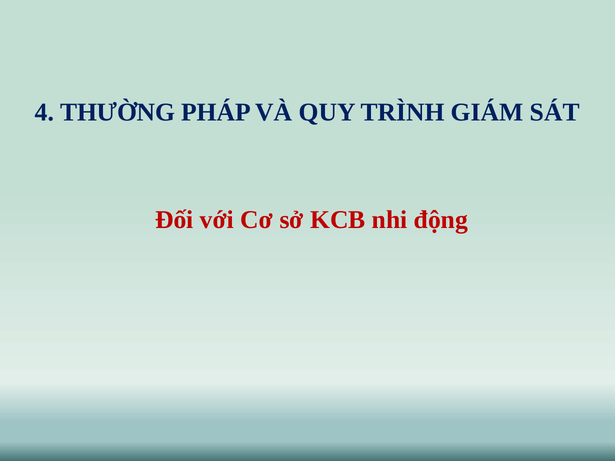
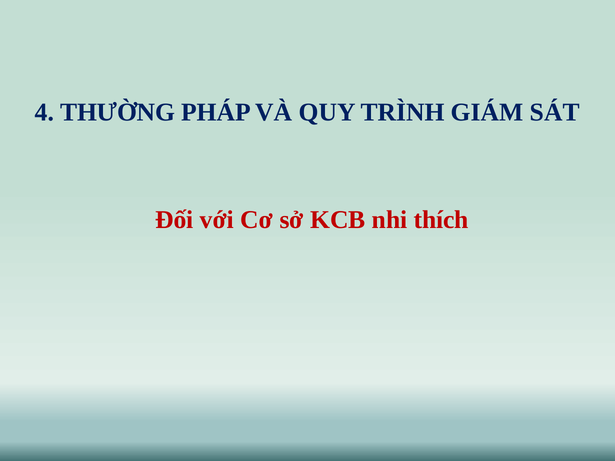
động: động -> thích (441, 220)
